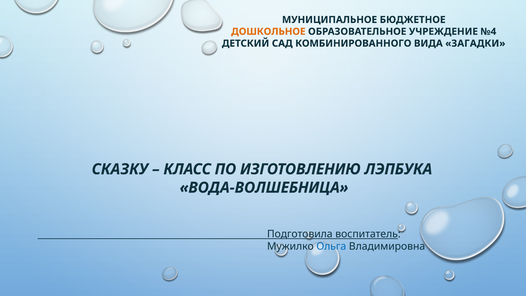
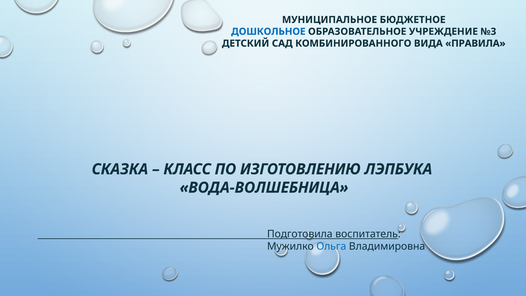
ДОШКОЛЬНОЕ colour: orange -> blue (268, 32)
№4: №4 -> №3 (488, 32)
ЗАГАДКИ: ЗАГАДКИ -> ПРАВИЛА (475, 43)
СКАЗКУ: СКАЗКУ -> СКАЗКА (120, 169)
